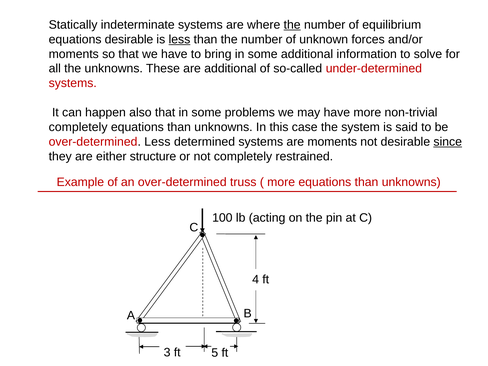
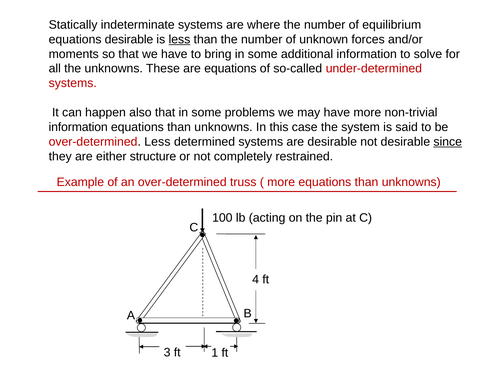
the underline: present -> none (292, 25)
are additional: additional -> equations (230, 69)
completely: completely -> information (78, 127)
are moments: moments -> desirable (332, 142)
5: 5 -> 1 (215, 353)
